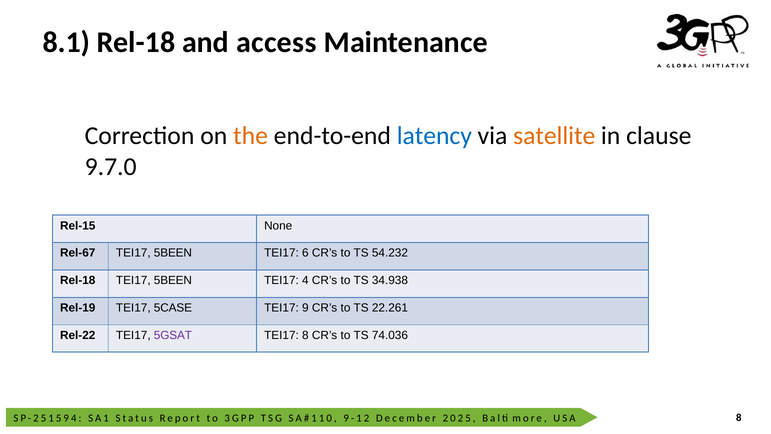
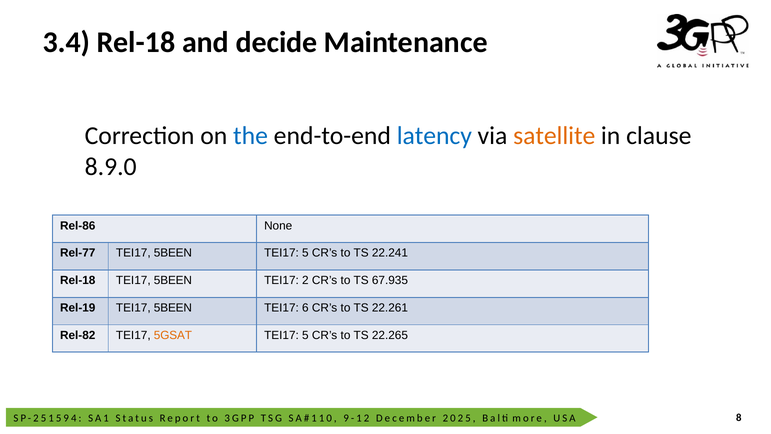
8.1: 8.1 -> 3.4 (66, 42)
access: access -> decide (277, 42)
the colour: orange -> blue (251, 136)
9.7.0: 9.7.0 -> 8.9.0 (111, 167)
Rel-15: Rel-15 -> Rel-86 (78, 226)
Rel-67: Rel-67 -> Rel-77 (78, 253)
6: 6 -> 5 (305, 253)
54.232: 54.232 -> 22.241 (390, 253)
4: 4 -> 2 (305, 280)
34.938: 34.938 -> 67.935 (390, 280)
Rel-19 TEI17 5CASE: 5CASE -> 5BEEN (173, 308)
9: 9 -> 6 (305, 308)
Rel-22: Rel-22 -> Rel-82 (78, 335)
5GSAT colour: purple -> orange (173, 335)
8: 8 -> 5 (305, 335)
74.036: 74.036 -> 22.265 (390, 335)
